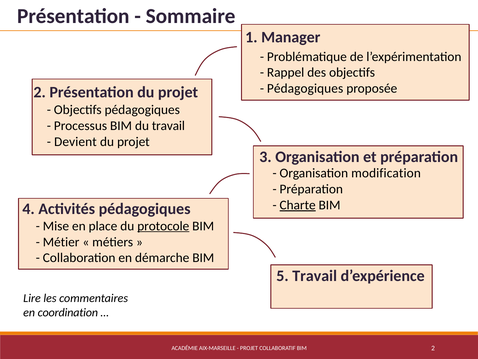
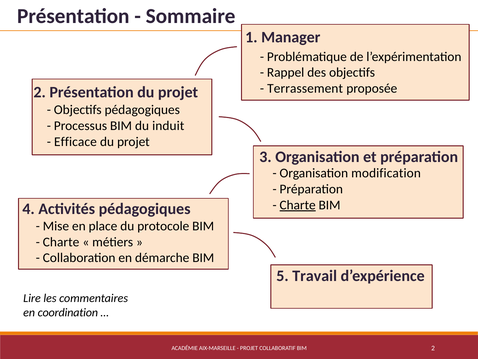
Pédagogiques: Pédagogiques -> Terrassement (305, 88)
du travail: travail -> induit (168, 126)
Devient: Devient -> Efficace (75, 142)
protocole underline: present -> none (163, 226)
Métier: Métier -> Charte (61, 242)
